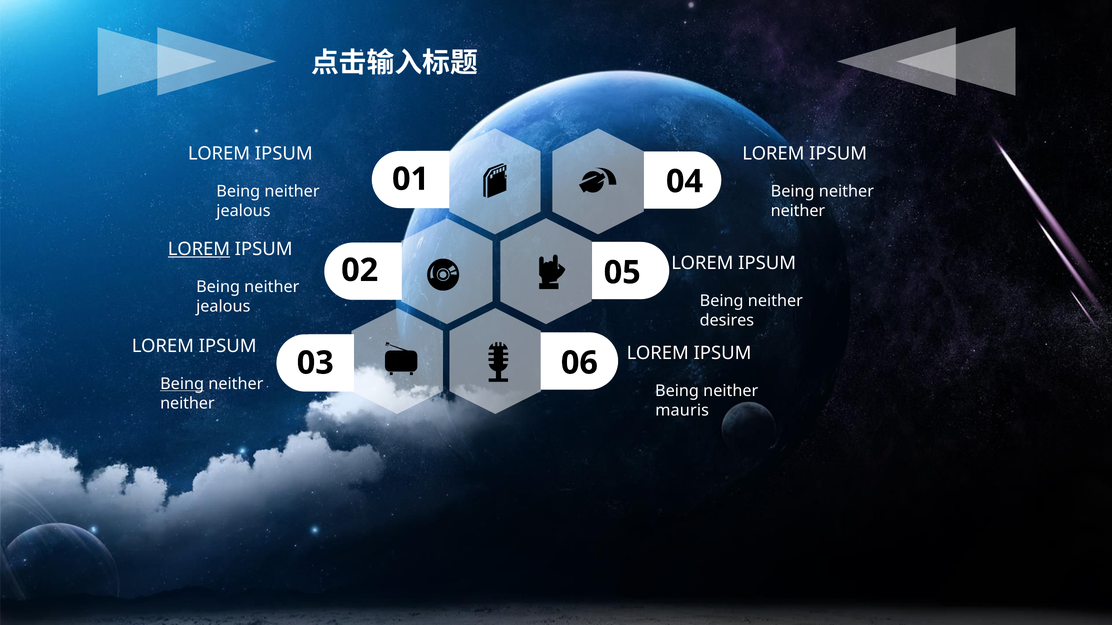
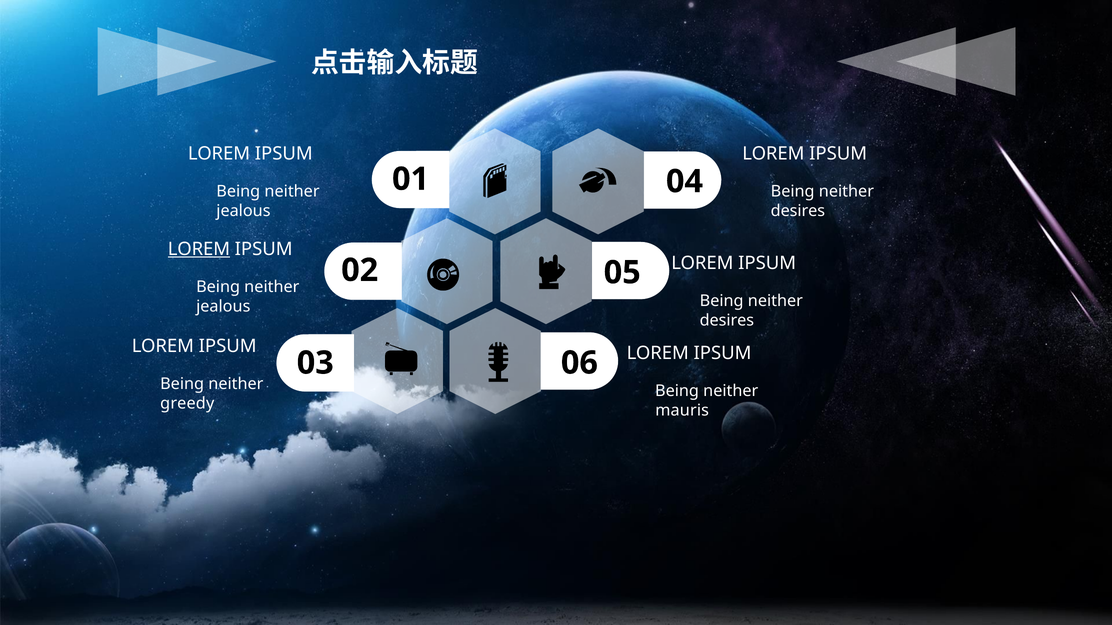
neither: neither -> desires (798, 211)
Being underline: present -> none (182, 384)
neither: neither -> greedy (187, 404)
